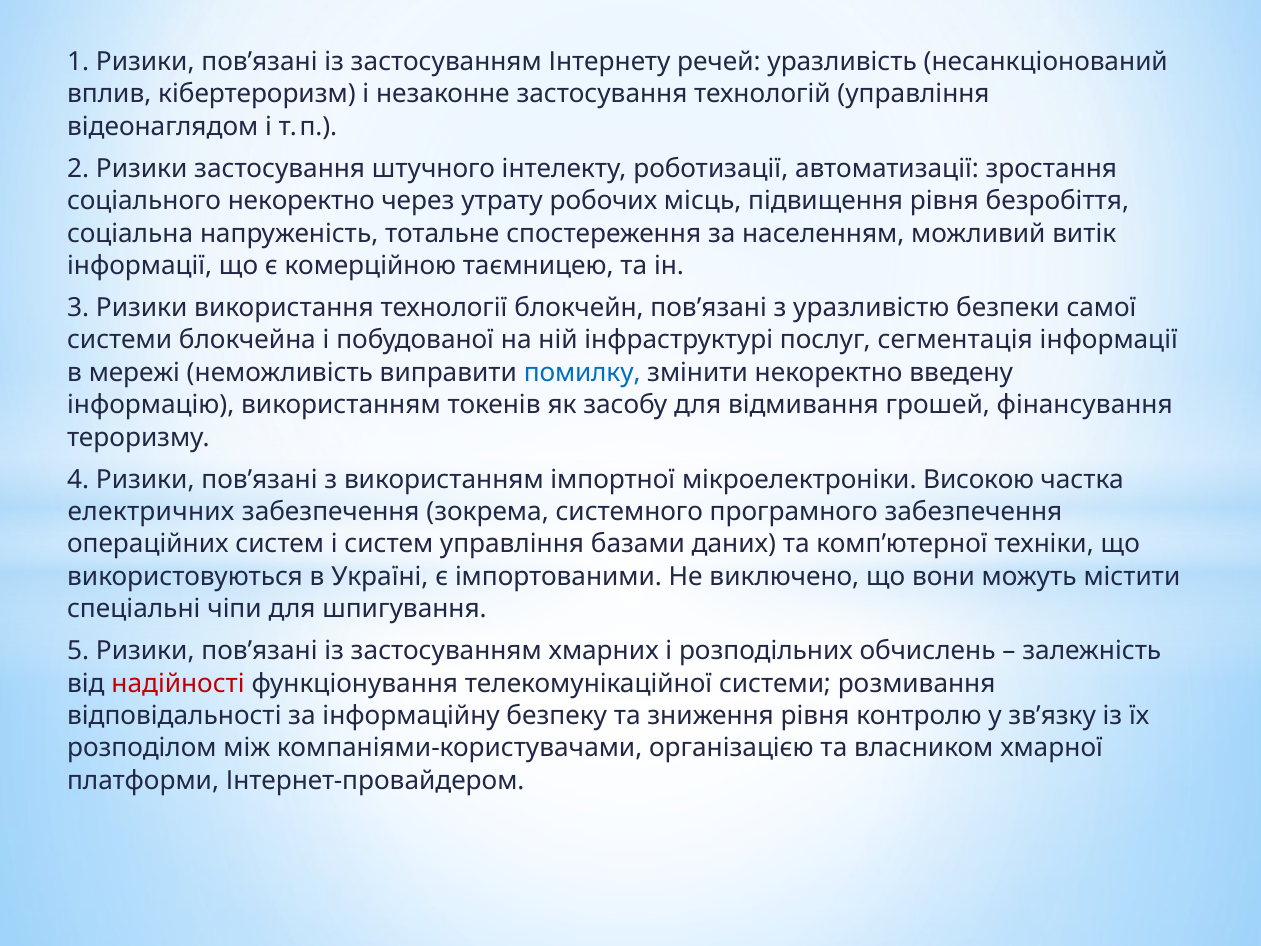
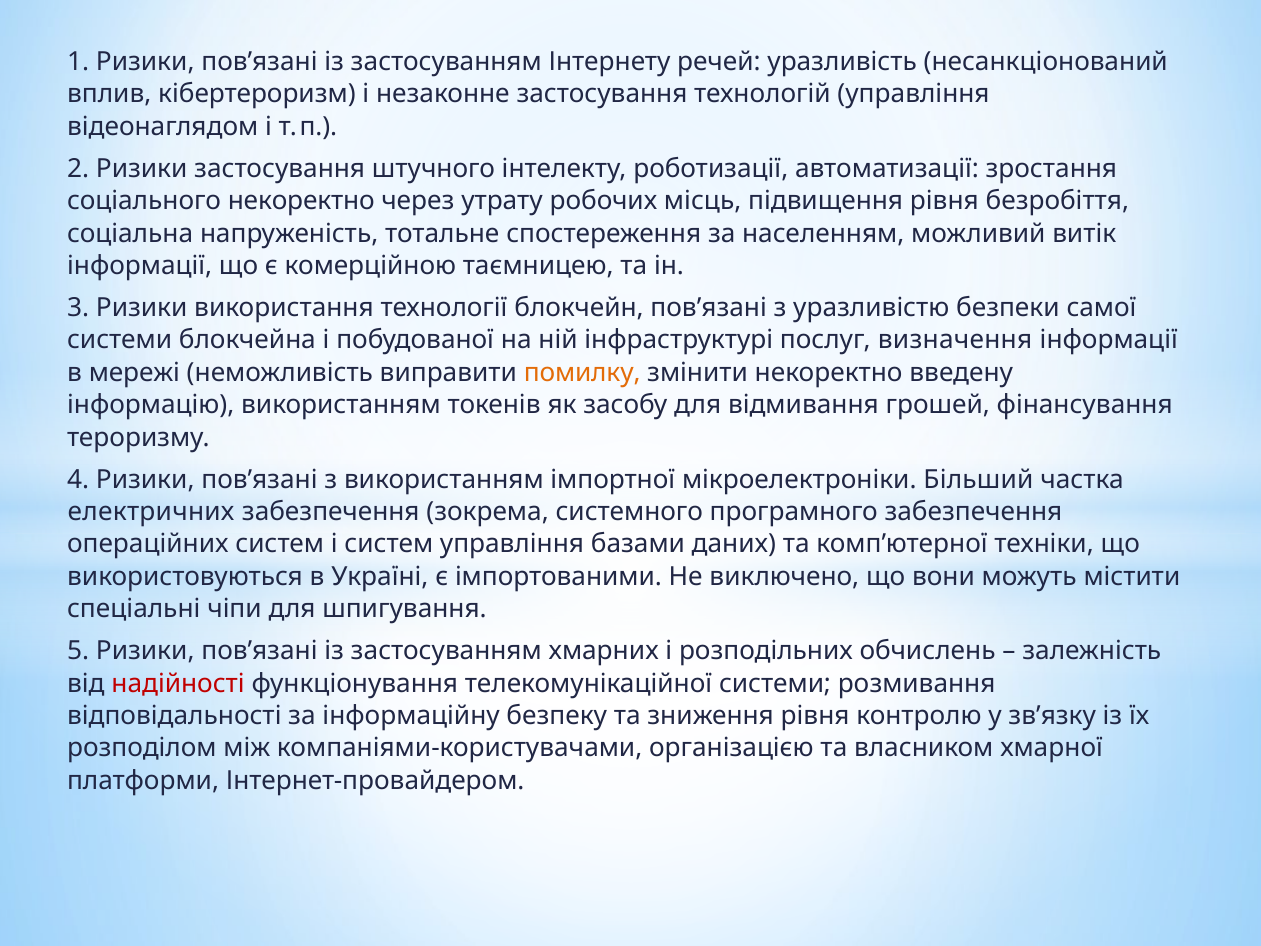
сегментація: сегментація -> визначення (955, 340)
помилку colour: blue -> orange (582, 373)
Високою: Високою -> Більший (978, 479)
